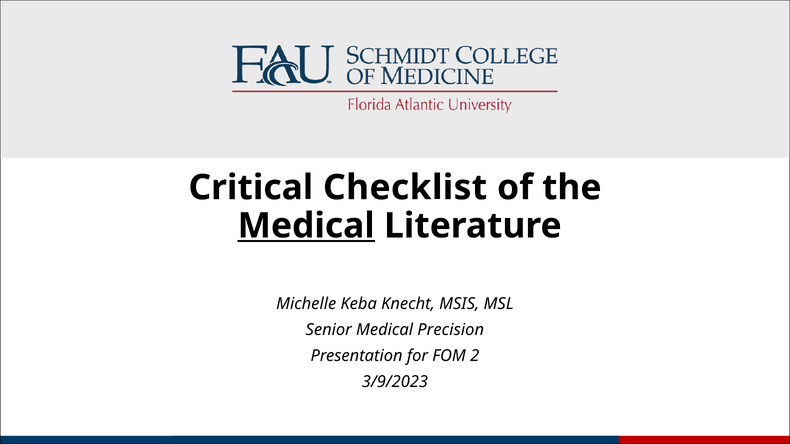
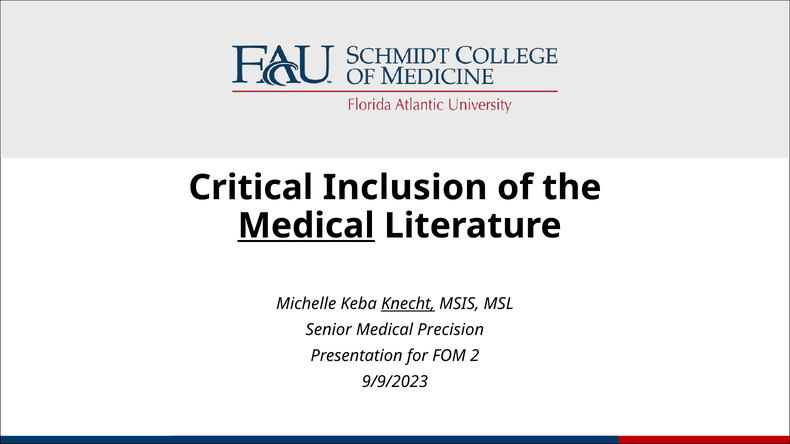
Checklist: Checklist -> Inclusion (405, 188)
Knecht underline: none -> present (408, 304)
3/9/2023: 3/9/2023 -> 9/9/2023 (395, 382)
